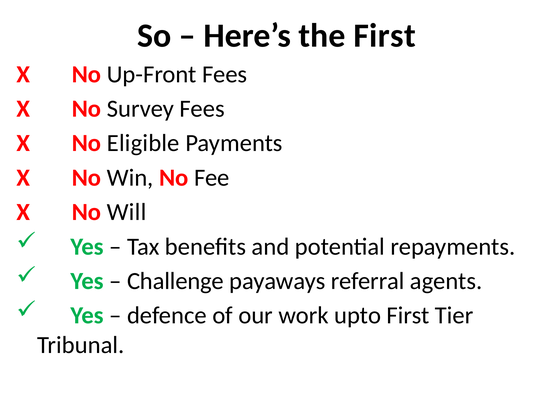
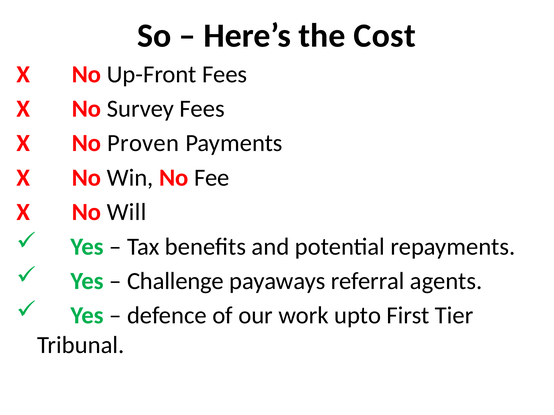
the First: First -> Cost (385, 36)
Eligible: Eligible -> Proven (143, 143)
